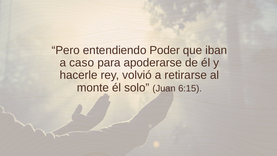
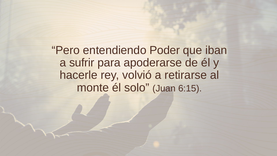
caso: caso -> sufrir (82, 63)
